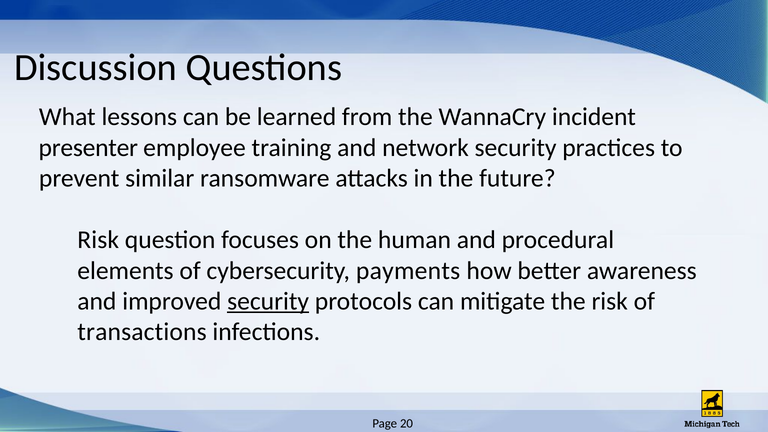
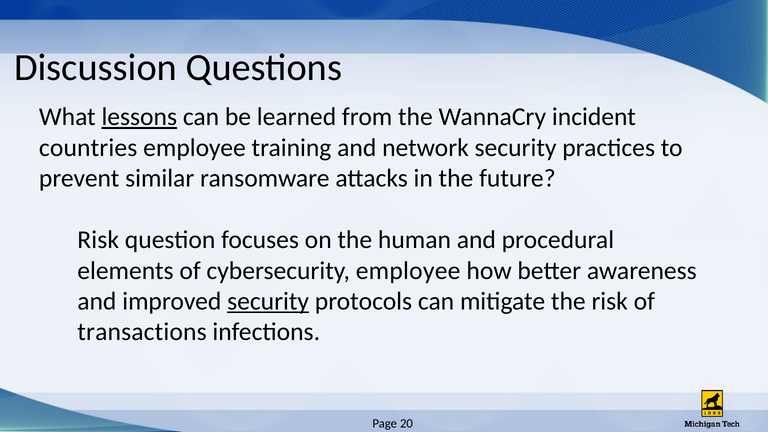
lessons underline: none -> present (139, 117)
presenter: presenter -> countries (88, 148)
cybersecurity payments: payments -> employee (408, 271)
